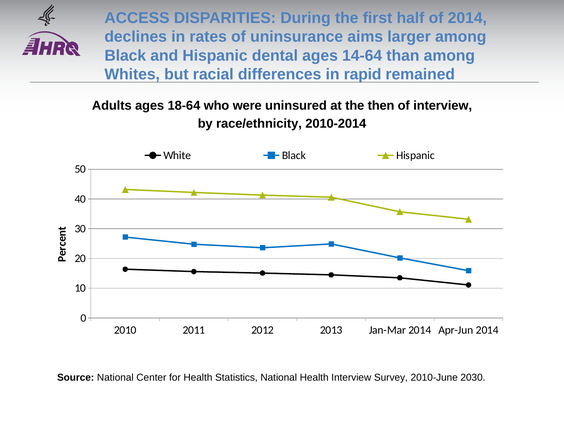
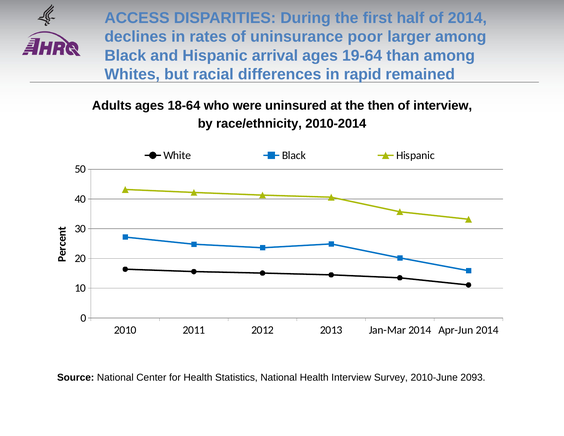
aims: aims -> poor (365, 37)
dental: dental -> arrival (275, 56)
14-64: 14-64 -> 19-64 (362, 56)
2030: 2030 -> 2093 (473, 377)
